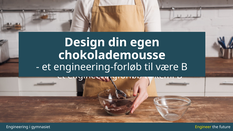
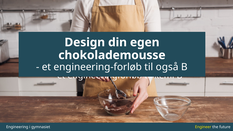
være: være -> også (167, 67)
